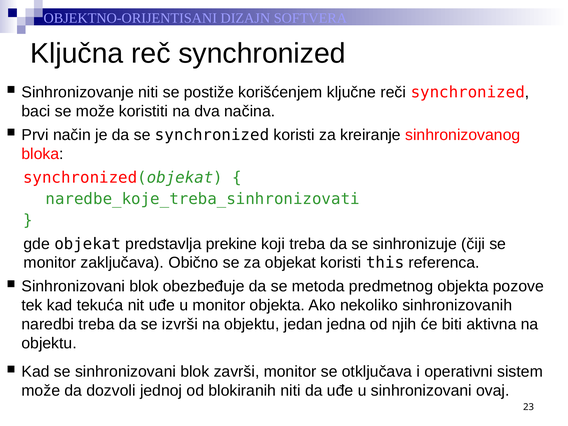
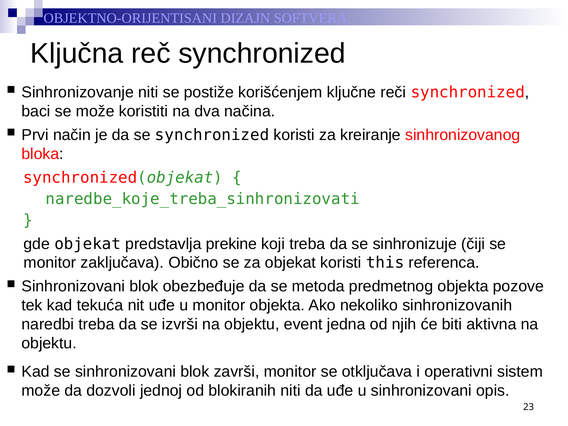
jedan: jedan -> event (303, 324)
ovaj: ovaj -> opis (493, 391)
